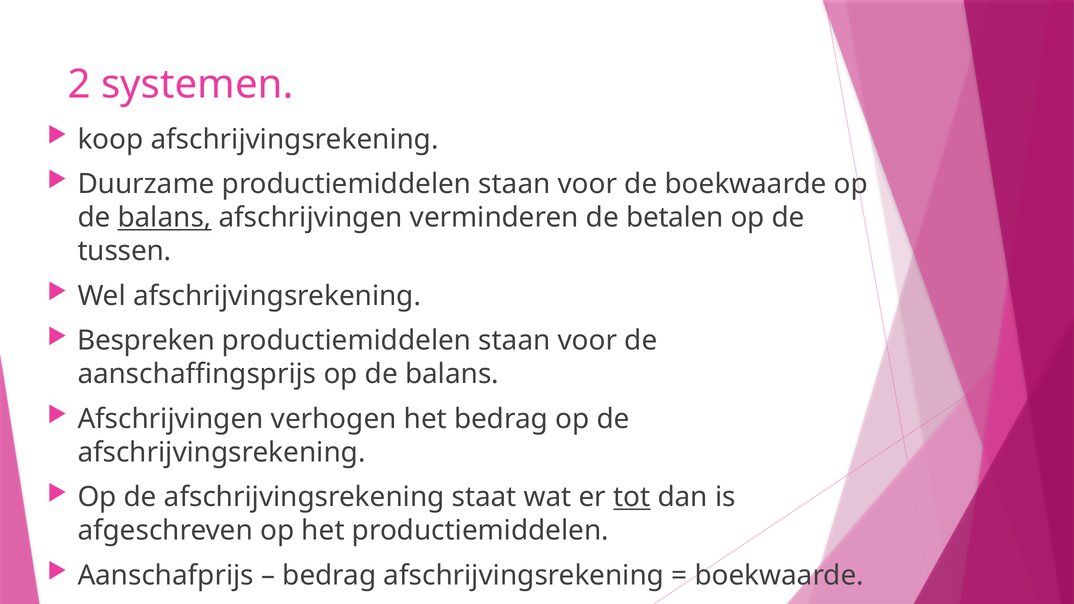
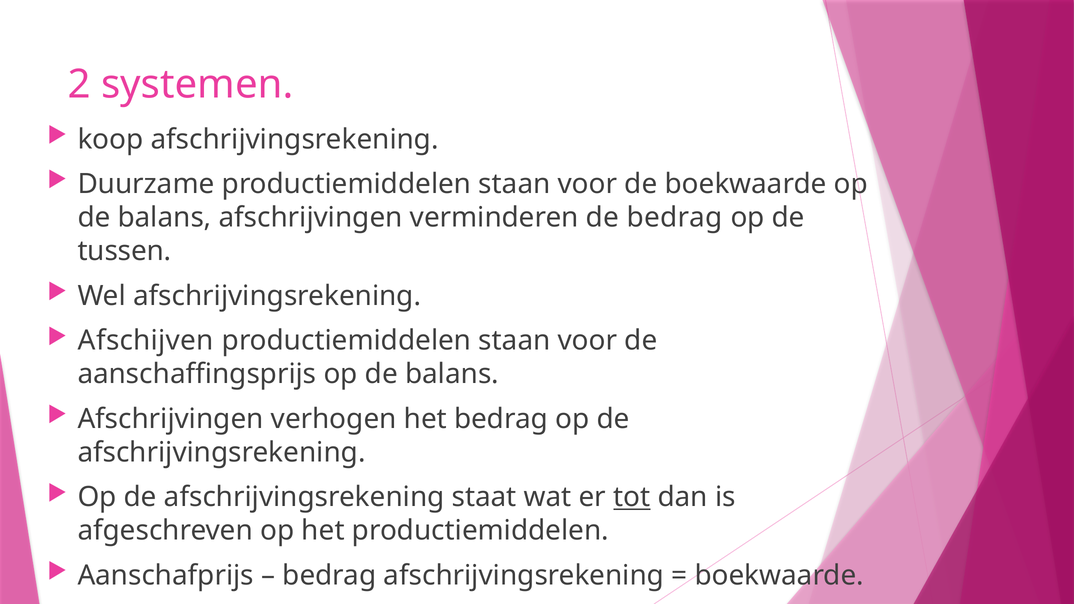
balans underline: present -> none (165, 218)
de betalen: betalen -> bedrag (675, 218)
Bespreken: Bespreken -> Afschijven (146, 341)
